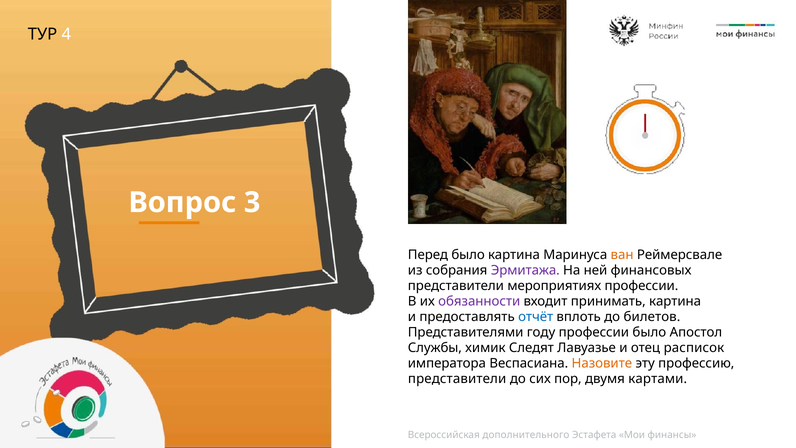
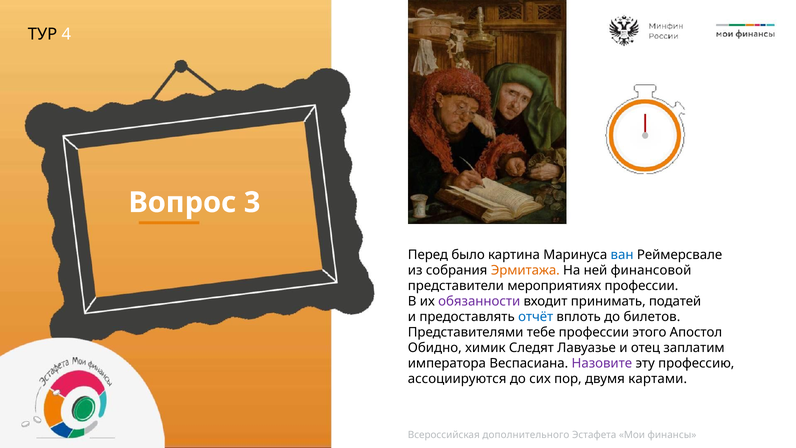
ван colour: orange -> blue (622, 254)
Эрмитажа colour: purple -> orange (525, 270)
финансовых: финансовых -> финансовой (651, 270)
принимать картина: картина -> податей (675, 301)
году: году -> тебе (541, 332)
профессии было: было -> этого (649, 332)
Службы: Службы -> Обидно (435, 348)
расписок: расписок -> заплатим (694, 348)
Назовите colour: orange -> purple (602, 363)
представители: представители -> ассоциируются (457, 379)
